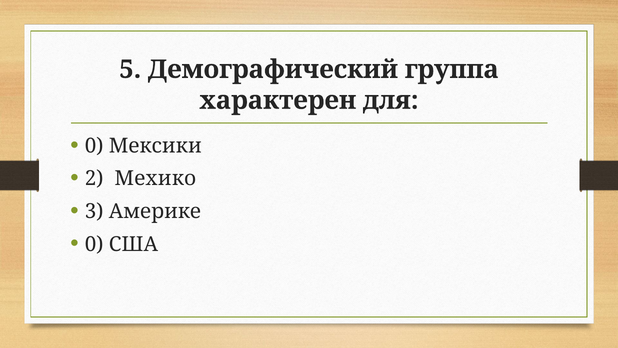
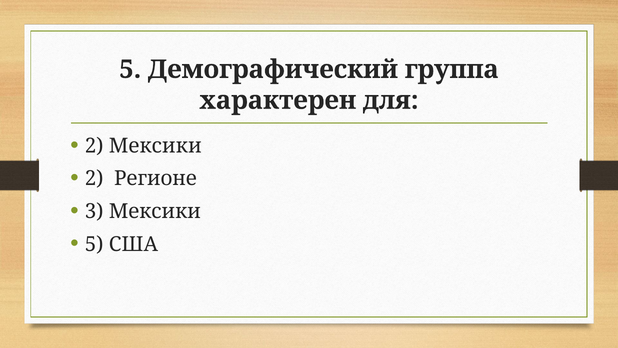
0: 0 -> 2 (94, 146)
Мехико: Мехико -> Регионе (155, 178)
3 Америке: Америке -> Мексики (155, 211)
0: 0 -> 5 (94, 244)
